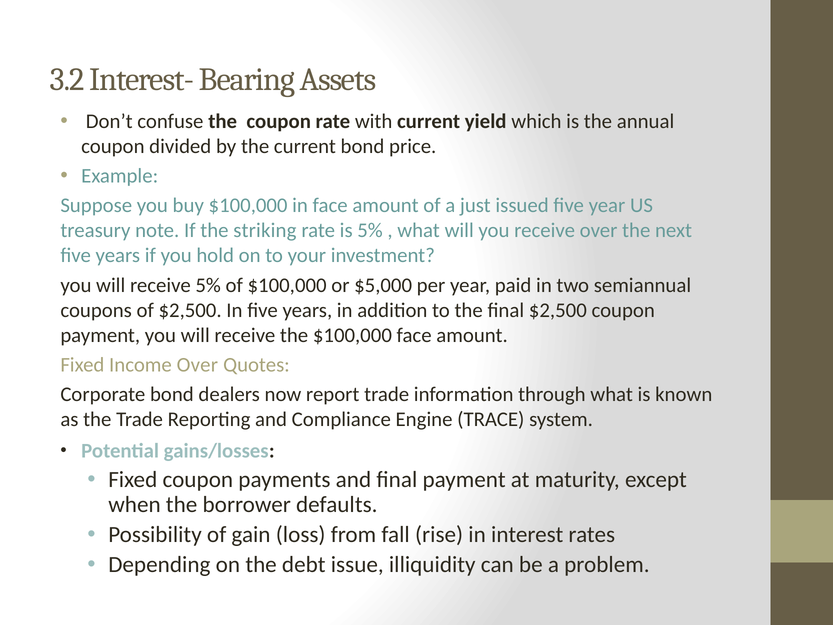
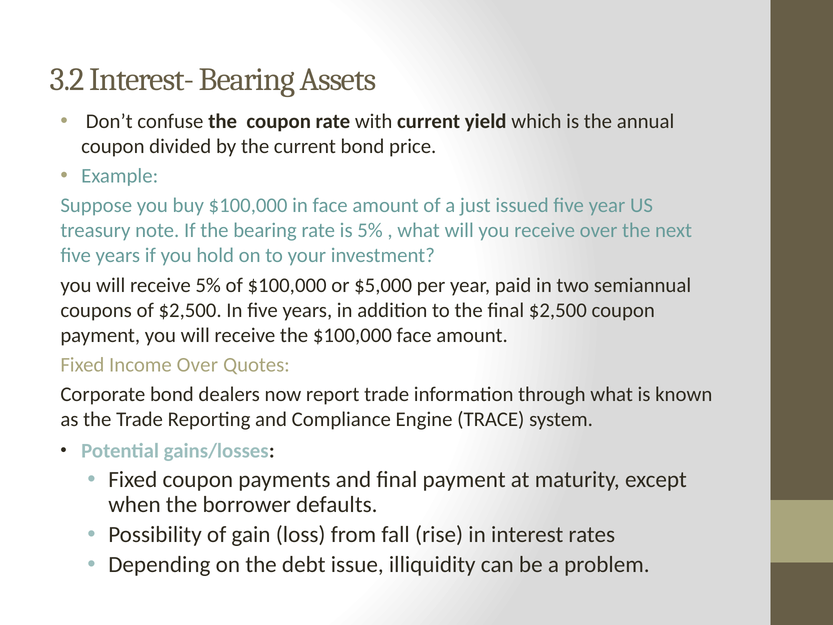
the striking: striking -> bearing (265, 230)
